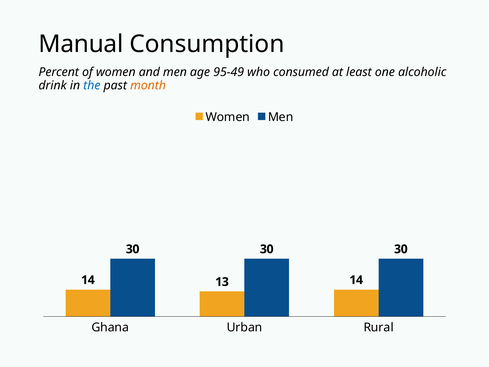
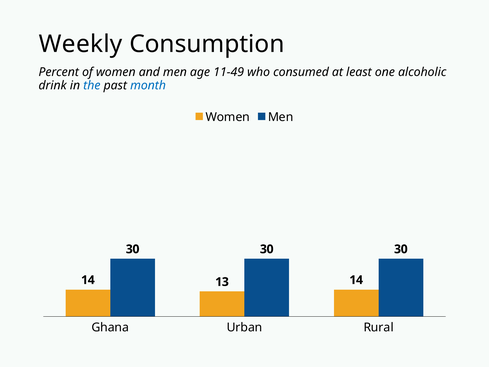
Manual: Manual -> Weekly (81, 44)
95-49: 95-49 -> 11-49 (229, 72)
month colour: orange -> blue (148, 85)
